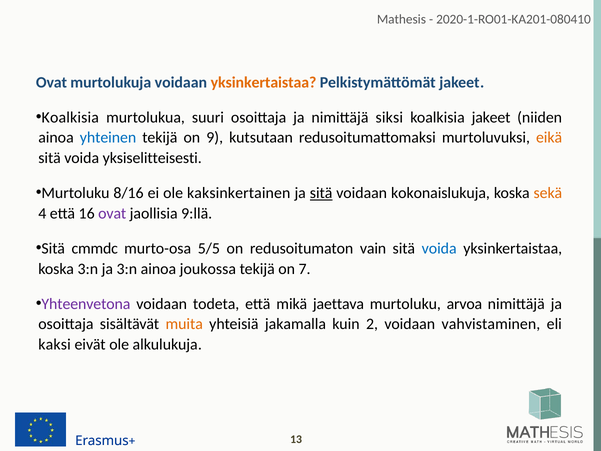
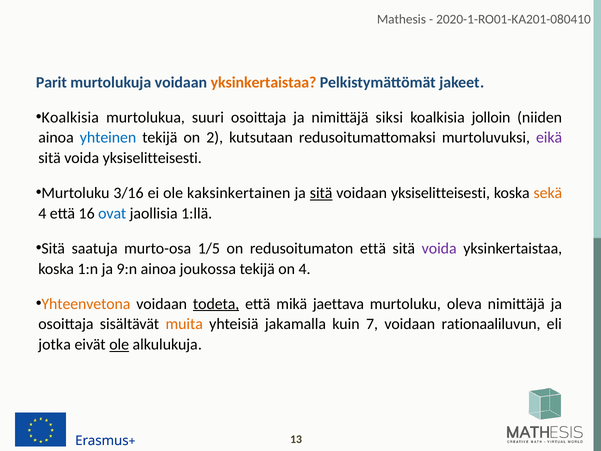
Ovat: Ovat -> Parit (51, 82)
koalkisia jakeet: jakeet -> jolloin (491, 117)
9: 9 -> 2 (215, 138)
eikä colour: orange -> purple (549, 138)
8/16: 8/16 -> 3/16 (129, 193)
voidaan kokonaislukuja: kokonaislukuja -> yksiselitteisesti (441, 193)
ovat colour: purple -> blue (112, 213)
9:llä: 9:llä -> 1:llä (197, 213)
cmmdc: cmmdc -> saatuja (95, 248)
5/5: 5/5 -> 1/5 (209, 248)
redusoitumaton vain: vain -> että (373, 248)
voida colour: blue -> purple (439, 248)
koska 3:n: 3:n -> 1:n (88, 269)
ja 3:n: 3:n -> 9:n (127, 269)
on 7: 7 -> 4 (305, 269)
Yhteenvetona colour: purple -> orange (86, 304)
todeta underline: none -> present (216, 304)
arvoa: arvoa -> oleva (464, 304)
2: 2 -> 7 (372, 324)
vahvistaminen: vahvistaminen -> rationaaliluvun (491, 324)
kaksi: kaksi -> jotka (55, 344)
ole underline: none -> present (119, 344)
